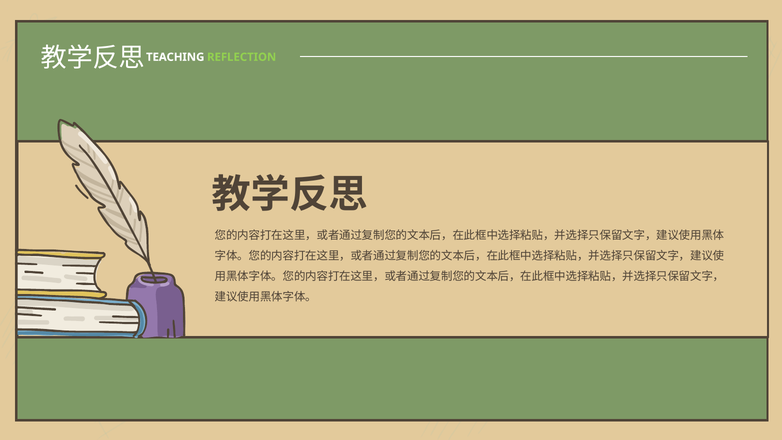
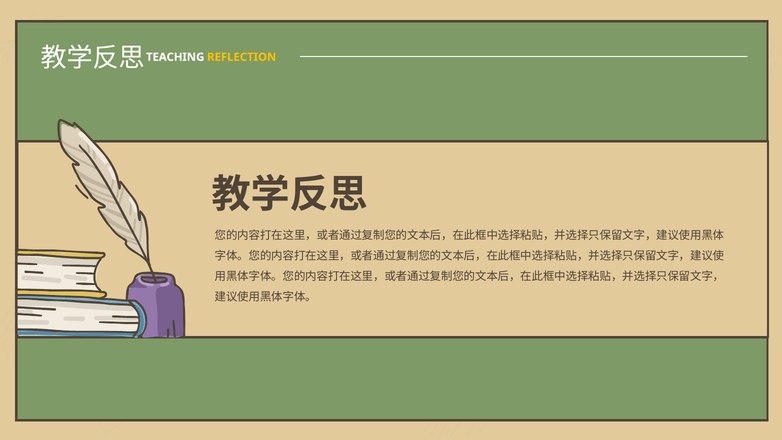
REFLECTION colour: light green -> yellow (242, 57)
